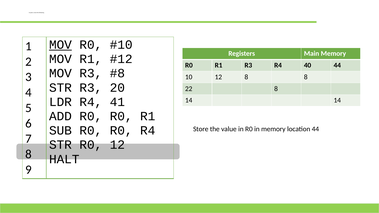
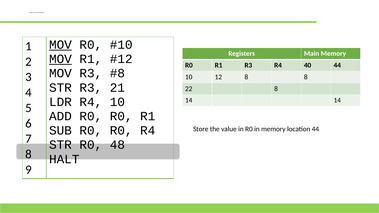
MOV underline: none -> present (60, 59)
20: 20 -> 21 (117, 88)
R4 41: 41 -> 10 (117, 102)
R0 12: 12 -> 48 (117, 145)
